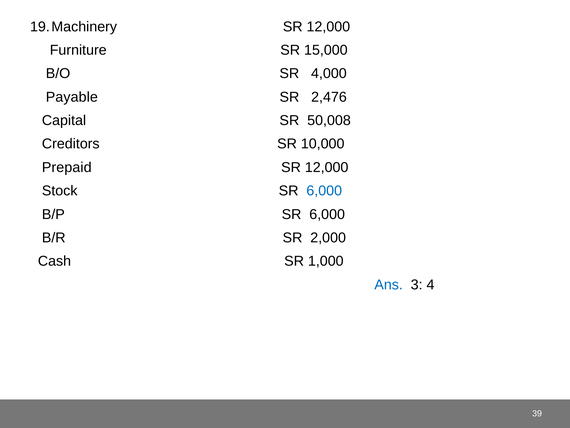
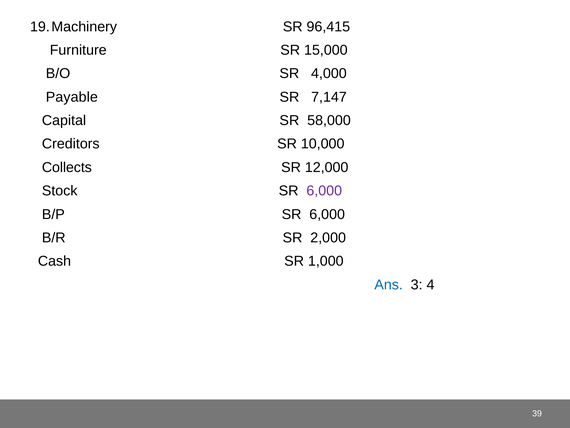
12,000: 12,000 -> 96,415 (328, 27)
2,476: 2,476 -> 7,147 (329, 97)
50,008: 50,008 -> 58,000 (329, 120)
Prepaid: Prepaid -> Collects (67, 167)
6,000 colour: blue -> purple (324, 191)
